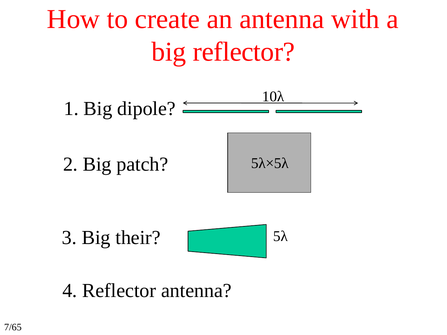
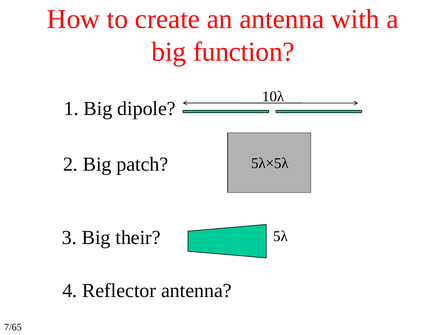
big reflector: reflector -> function (244, 52)
